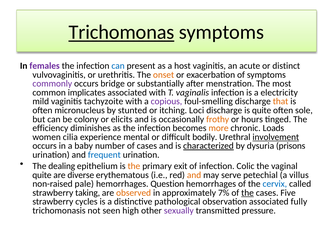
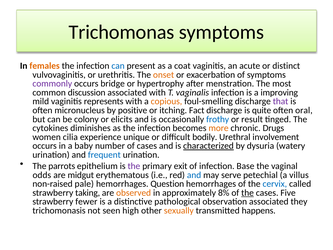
Trichomonas underline: present -> none (122, 32)
females colour: purple -> orange (45, 66)
host: host -> coat (182, 66)
substantially: substantially -> hypertrophy (161, 84)
implicates: implicates -> discussion (87, 92)
electricity: electricity -> improving (279, 92)
tachyzoite: tachyzoite -> represents (104, 101)
copious colour: purple -> orange (166, 101)
that colour: orange -> purple (281, 101)
stunted: stunted -> positive (133, 110)
Loci: Loci -> Fact (197, 110)
sole: sole -> oral (304, 110)
frothy colour: orange -> blue (218, 119)
hours: hours -> result (252, 119)
efficiency: efficiency -> cytokines (50, 128)
Loads: Loads -> Drugs (273, 128)
mental: mental -> unique (136, 137)
involvement underline: present -> none (276, 137)
prisons: prisons -> watery (291, 146)
dealing: dealing -> parrots (62, 166)
the colour: orange -> purple (134, 166)
Colic: Colic -> Base (245, 166)
quite: quite -> odds (42, 175)
diverse: diverse -> midgut (81, 175)
and colour: orange -> blue (194, 175)
7%: 7% -> 8% (224, 193)
cycles: cycles -> fewer (86, 201)
fully: fully -> they (299, 201)
sexually colour: purple -> orange (179, 210)
pressure: pressure -> happens (259, 210)
